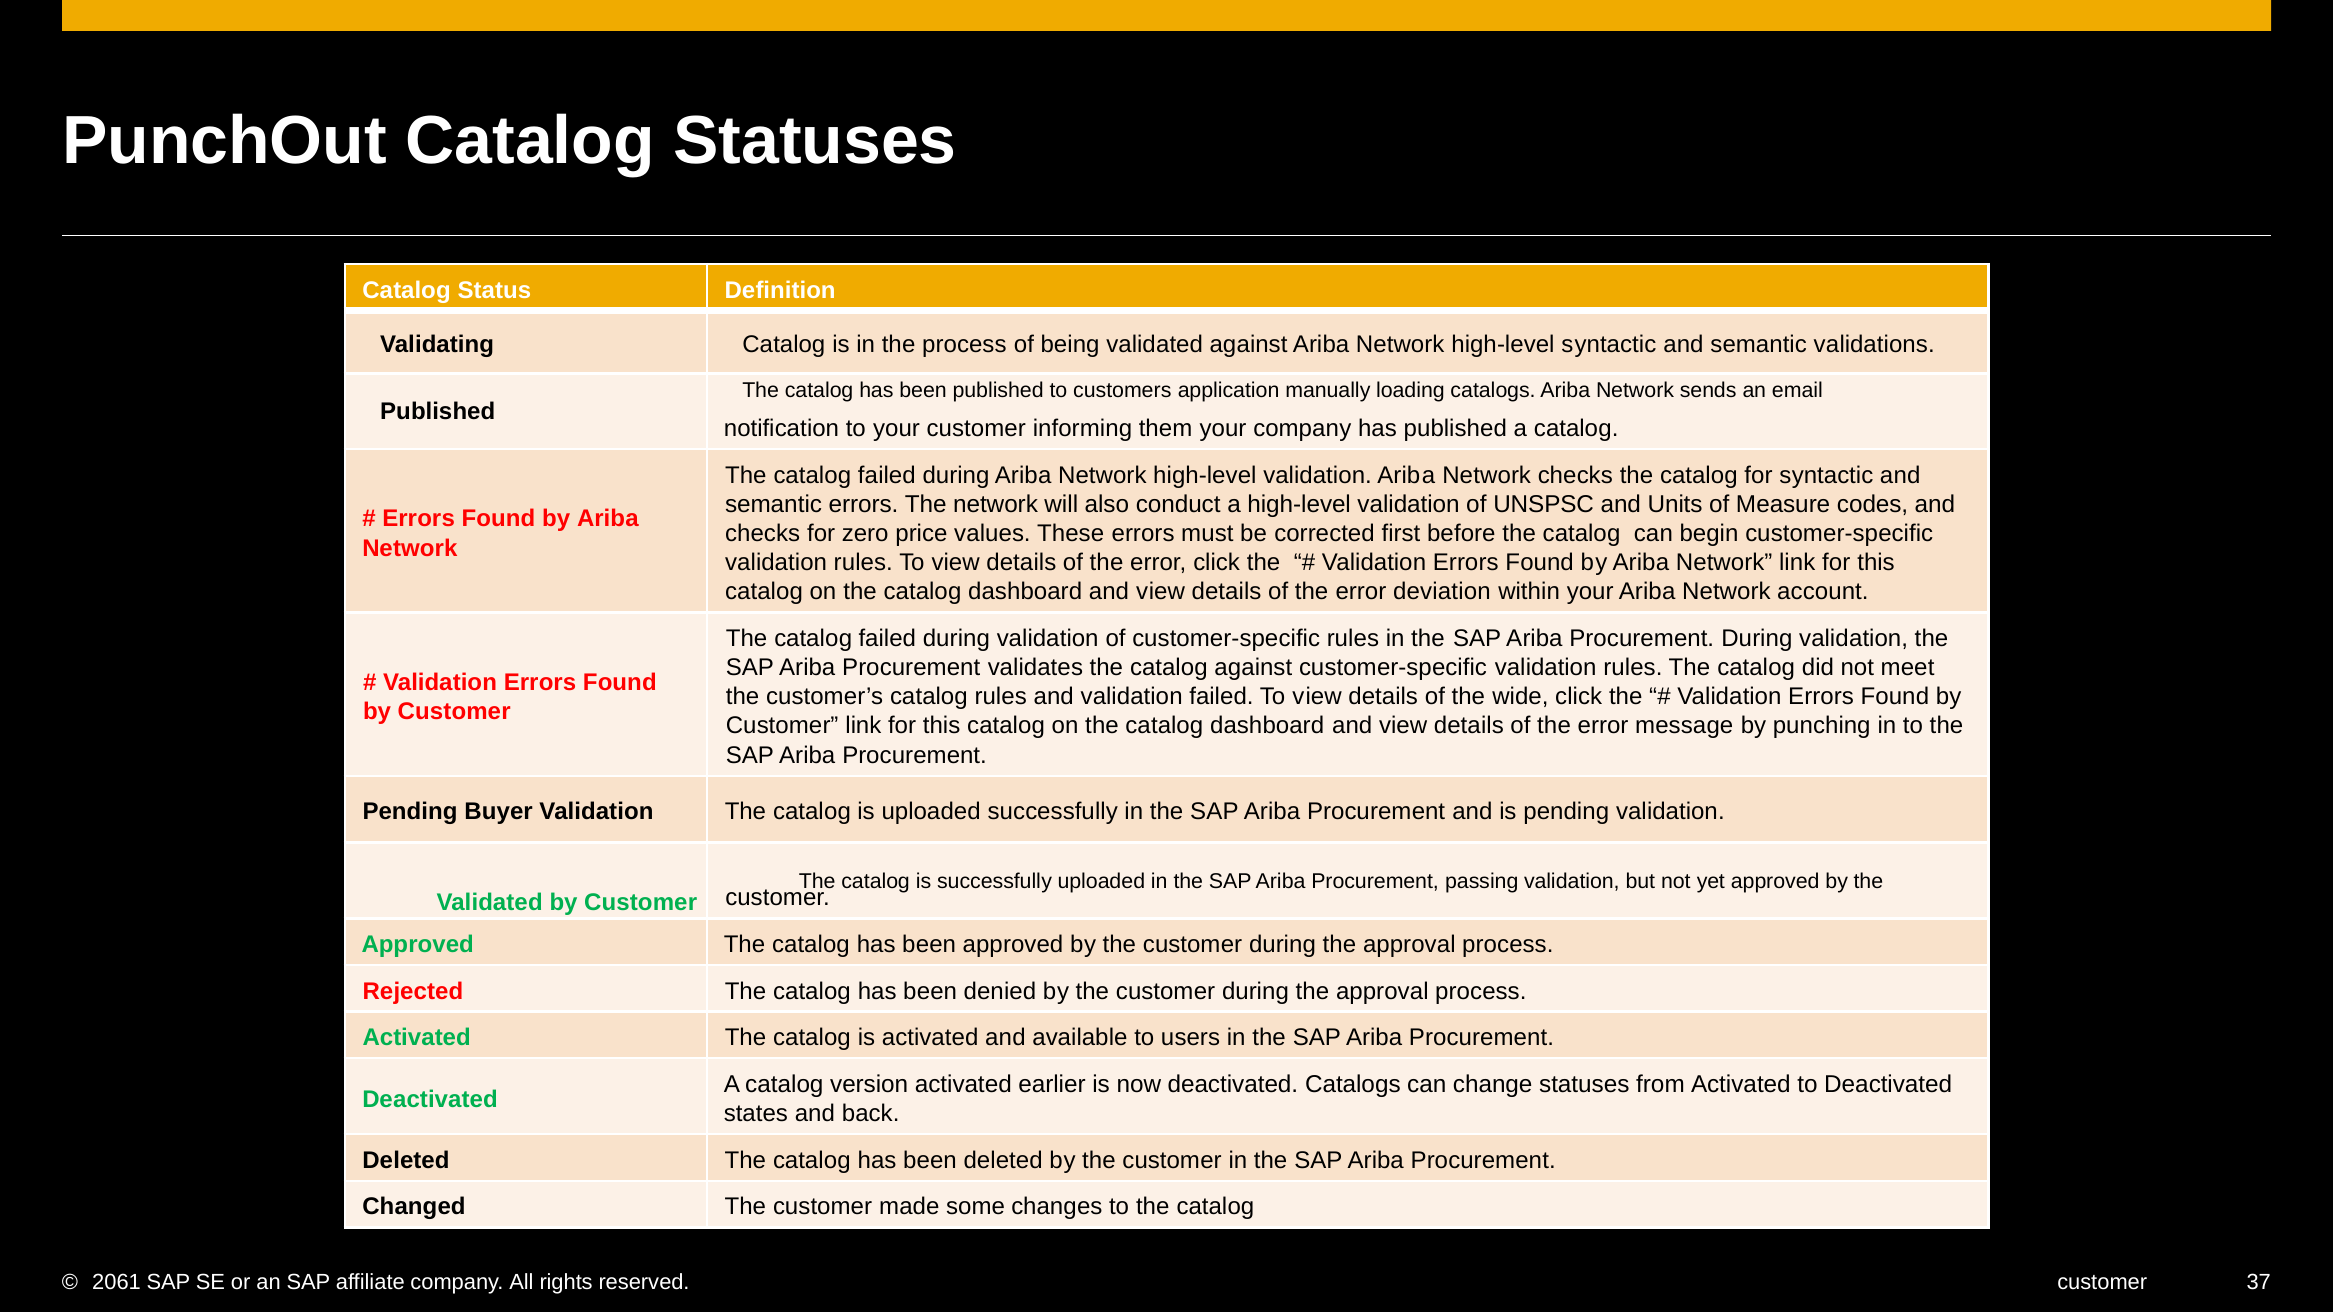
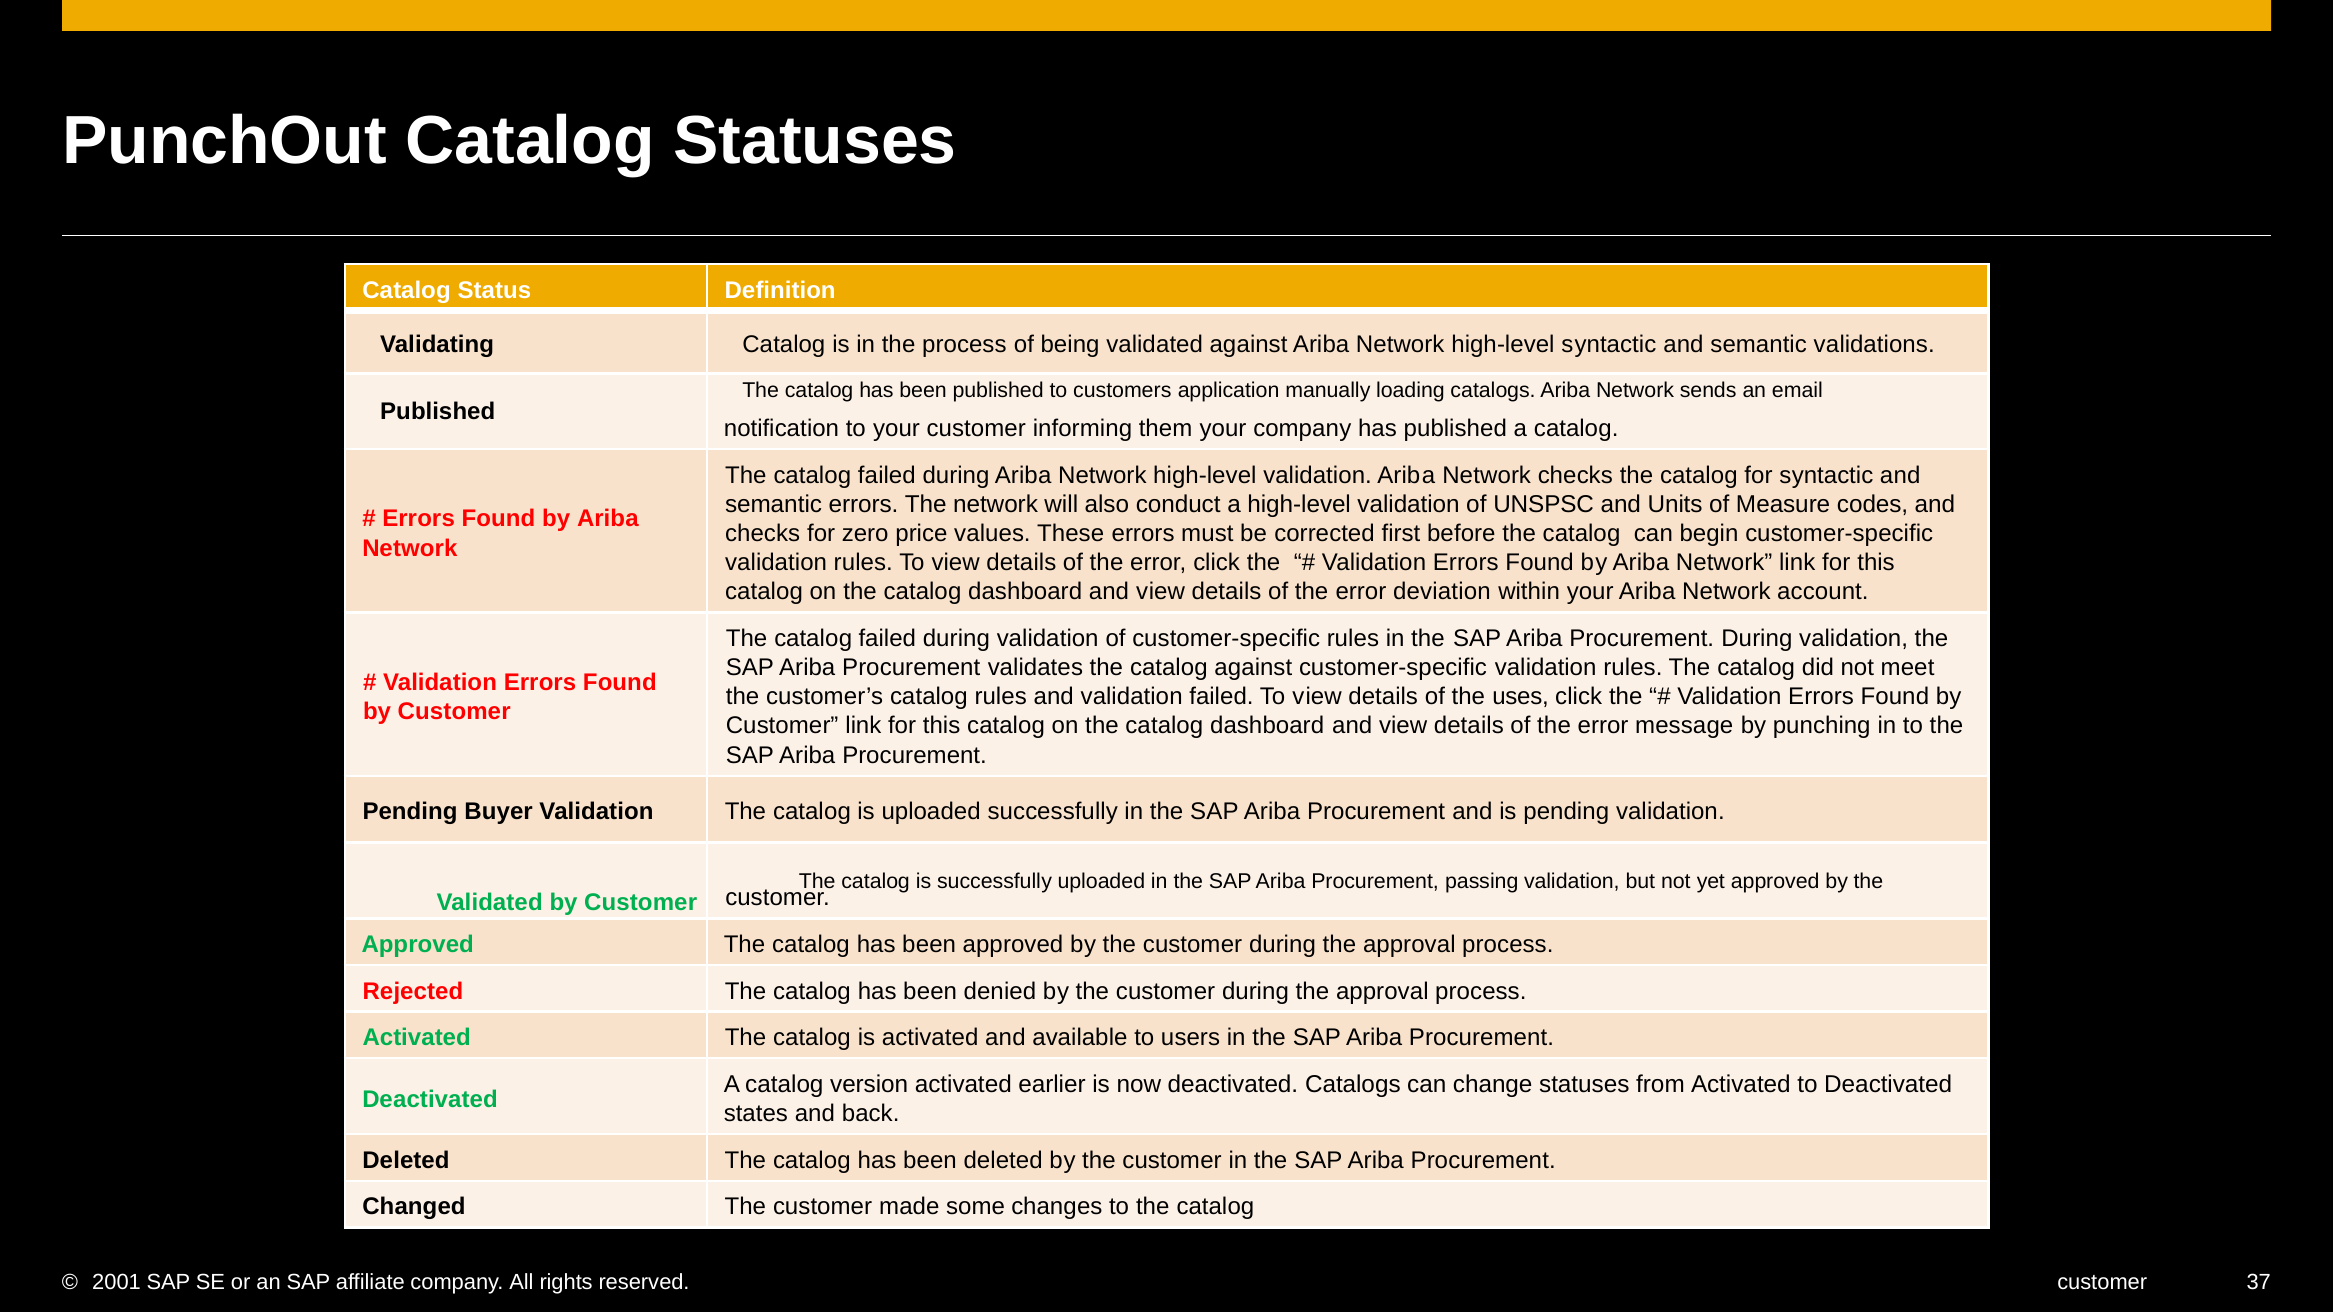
wide: wide -> uses (1521, 697)
2061: 2061 -> 2001 (117, 1283)
